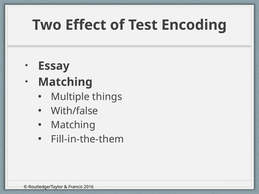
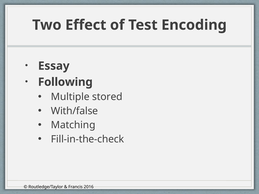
Matching: Matching -> Following (65, 82)
things: things -> stored (107, 97)
Fill-in-the-them: Fill-in-the-them -> Fill-in-the-check (88, 139)
